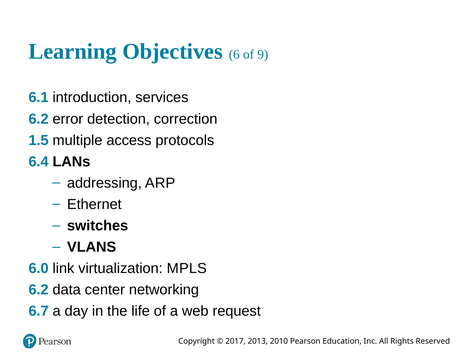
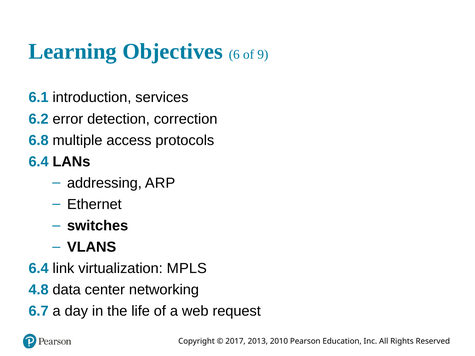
1.5: 1.5 -> 6.8 (39, 140)
6.0: 6.0 -> 6.4 (39, 269)
6.2: 6.2 -> 4.8 (39, 290)
